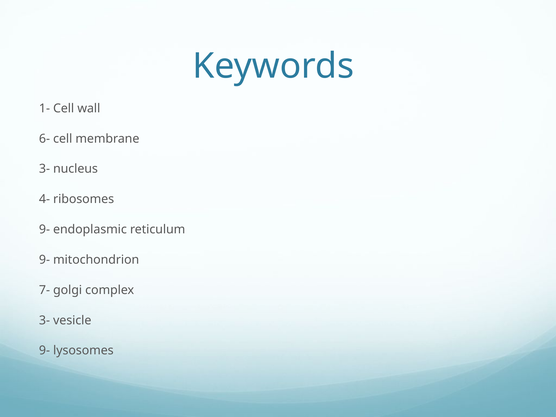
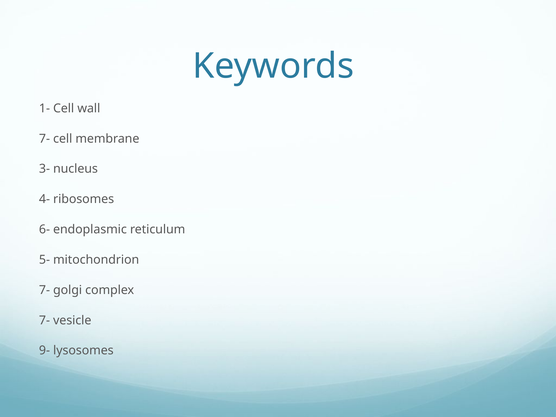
6-: 6- -> 7- (44, 139)
9-: 9- -> 6- (44, 229)
9-: 9- -> 5- (44, 260)
3-: 3- -> 7- (44, 320)
